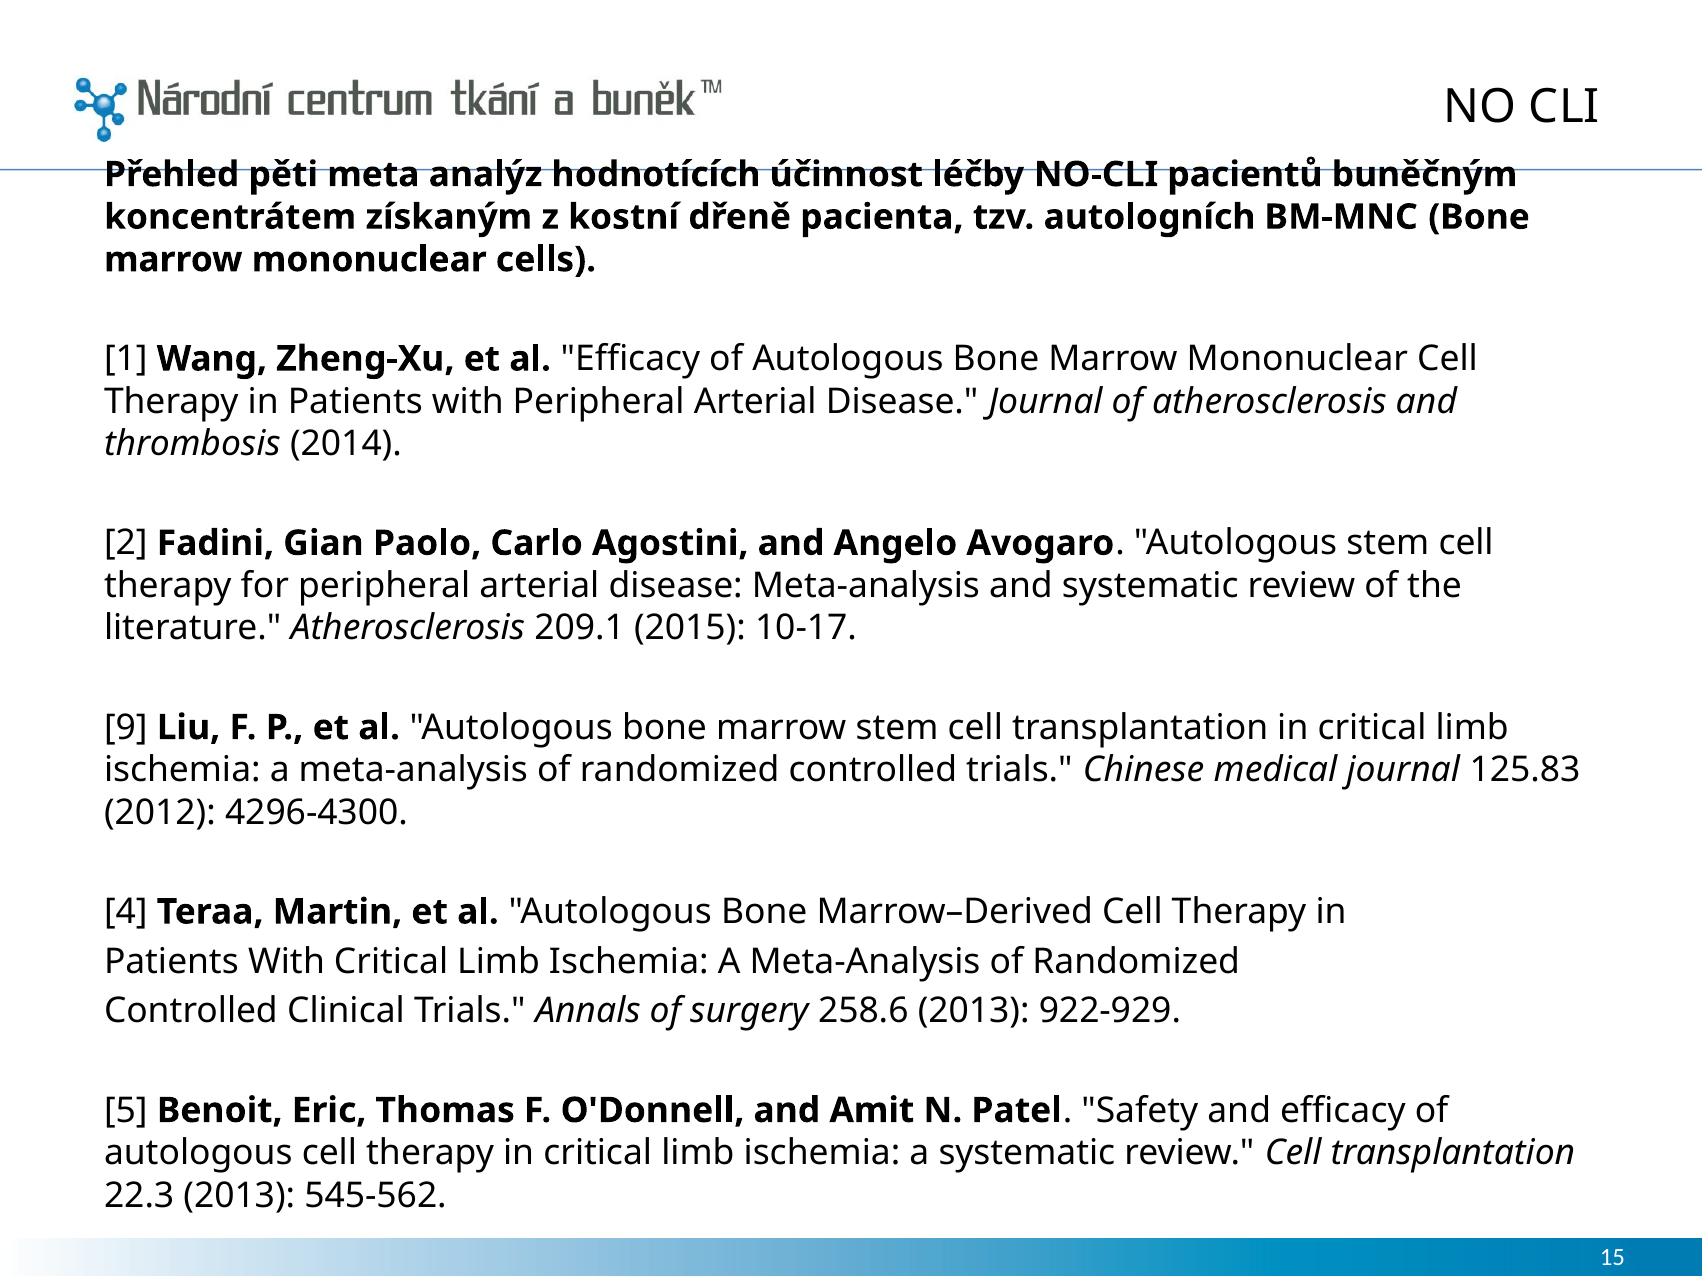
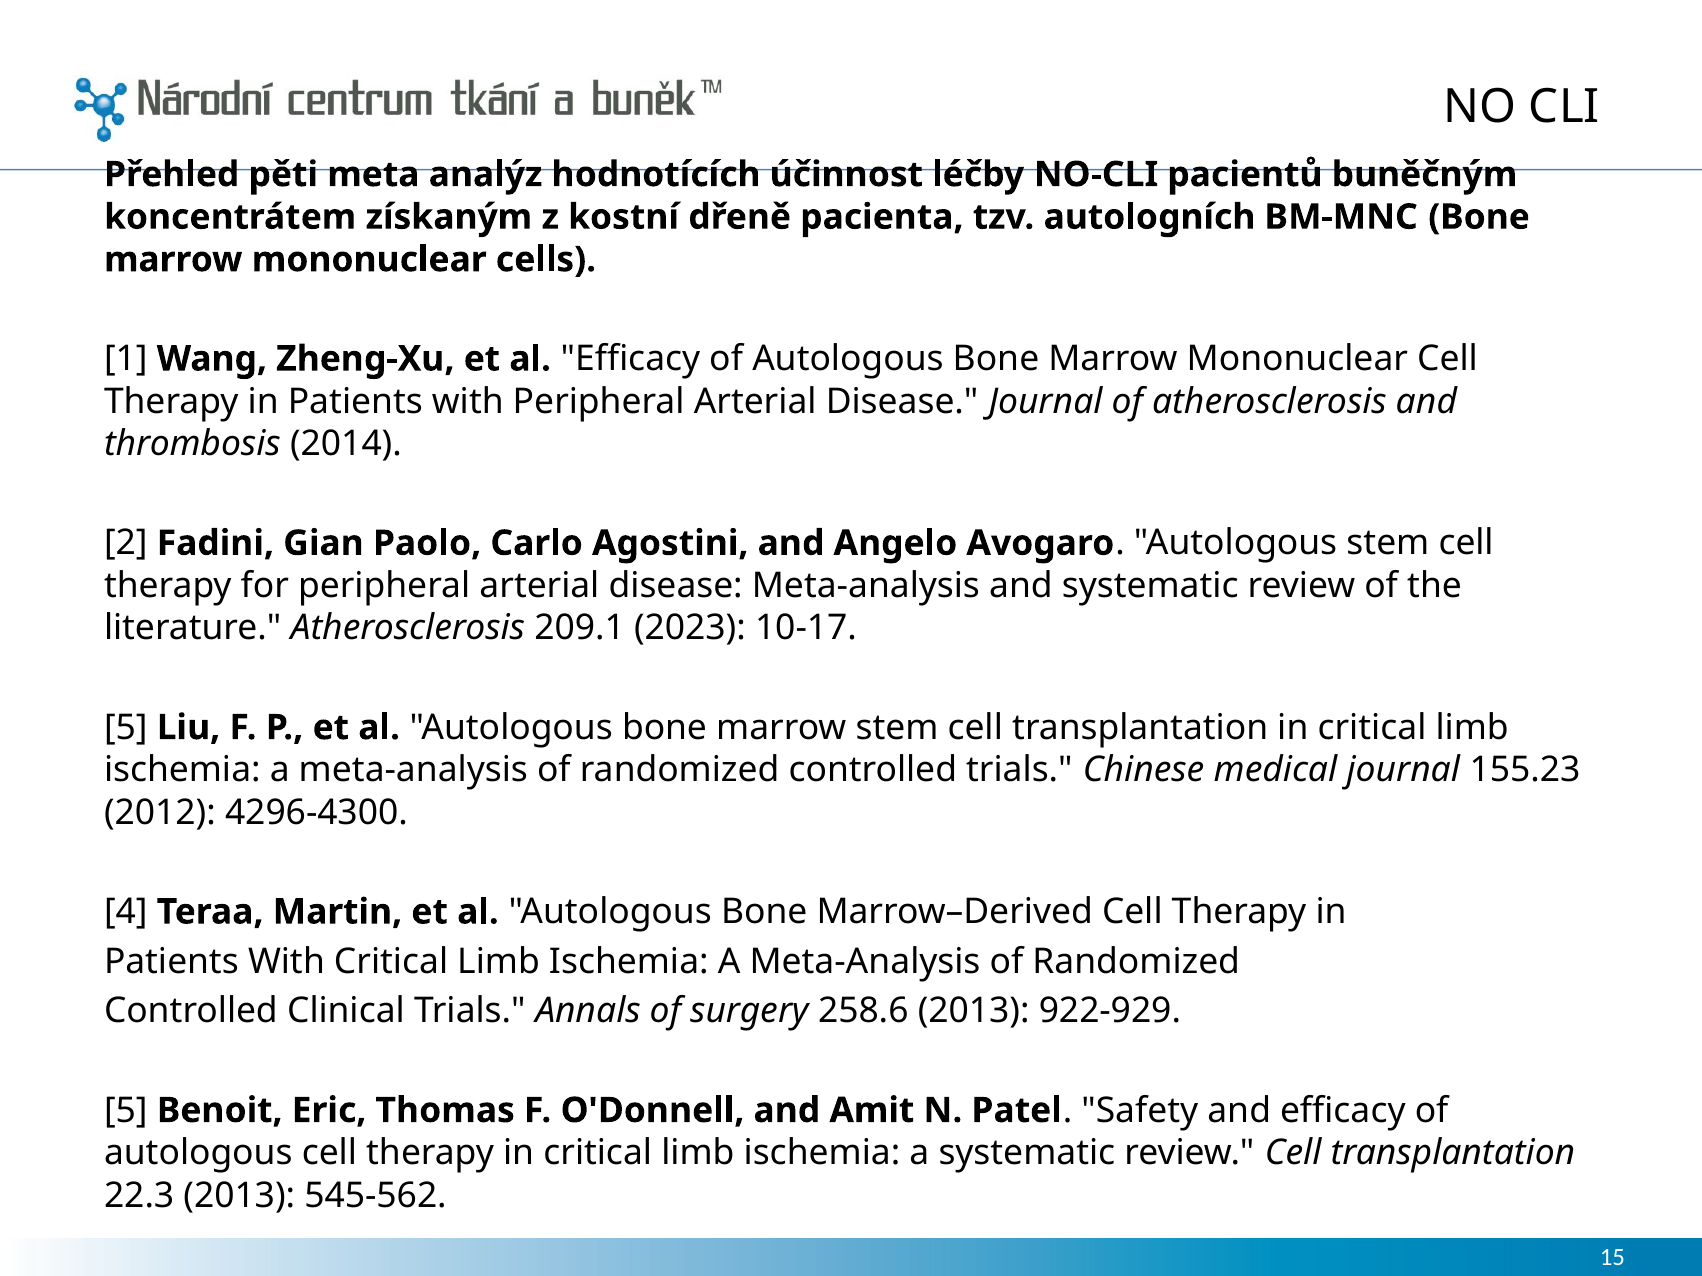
2015: 2015 -> 2023 (690, 628)
9: 9 -> 5 (126, 728)
125.83: 125.83 -> 155.23 (1525, 770)
